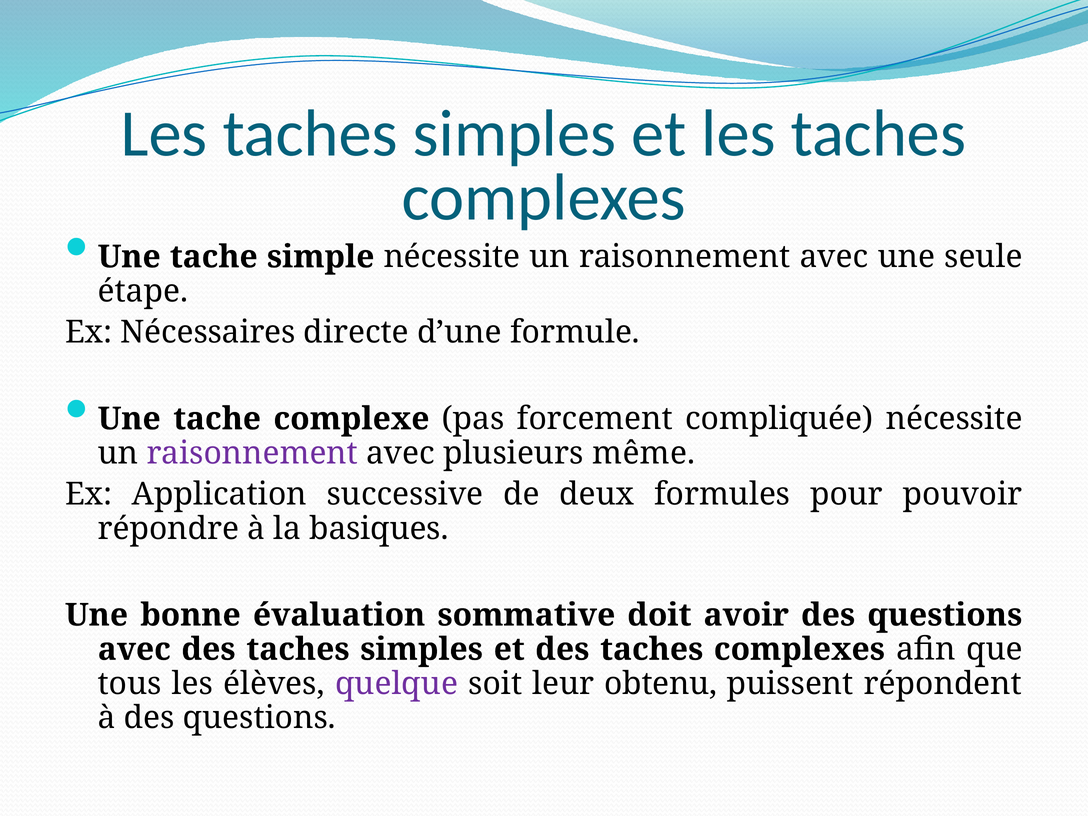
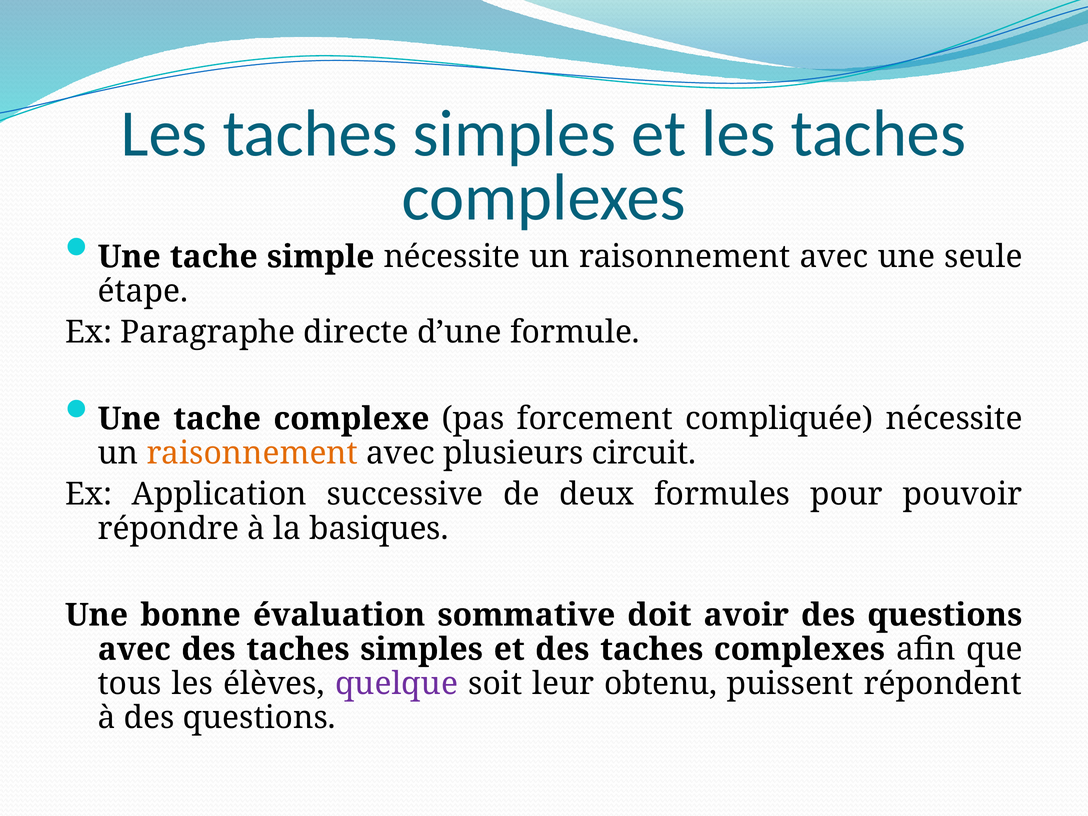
Nécessaires: Nécessaires -> Paragraphe (208, 332)
raisonnement colour: purple -> orange (252, 453)
même: même -> circuit (644, 453)
